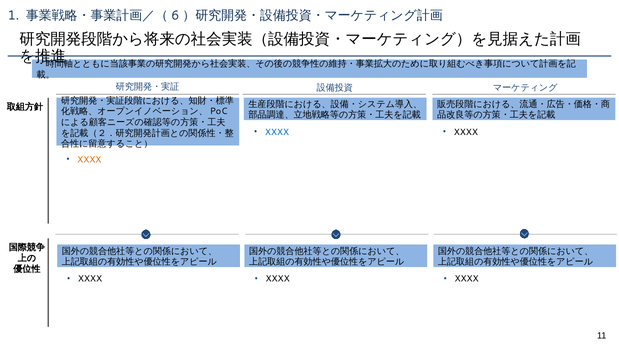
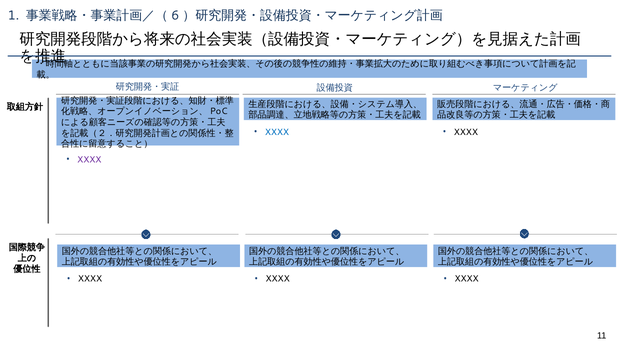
XXXX colour: orange -> purple (89, 160)
